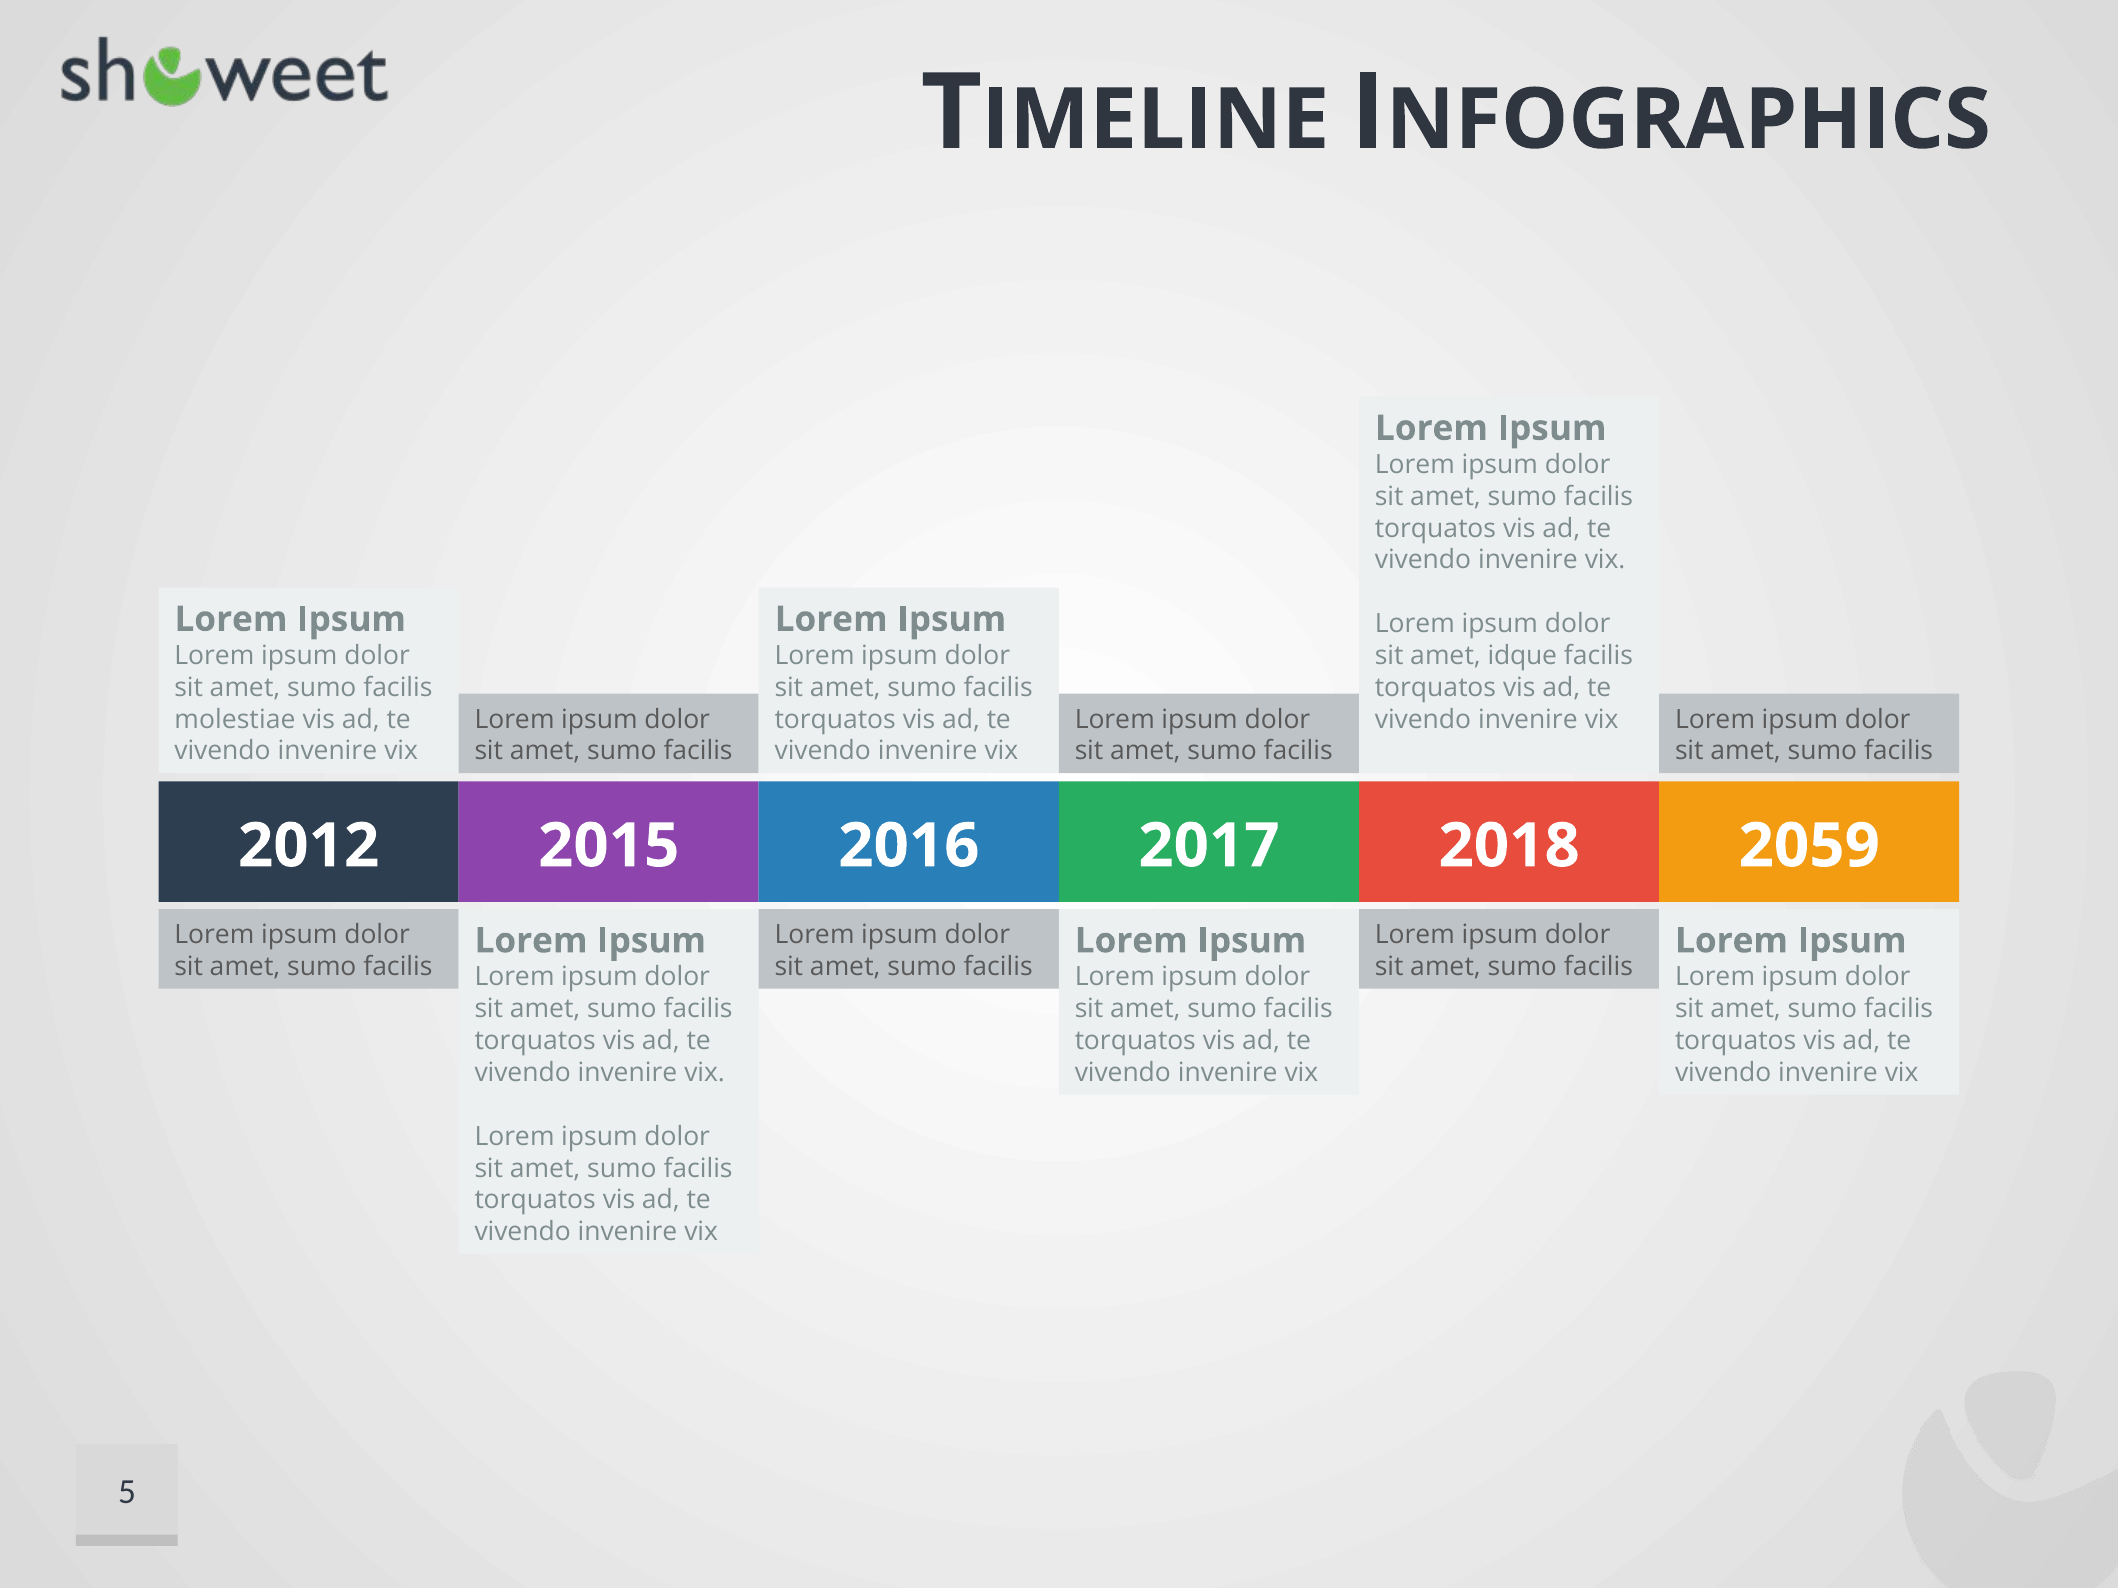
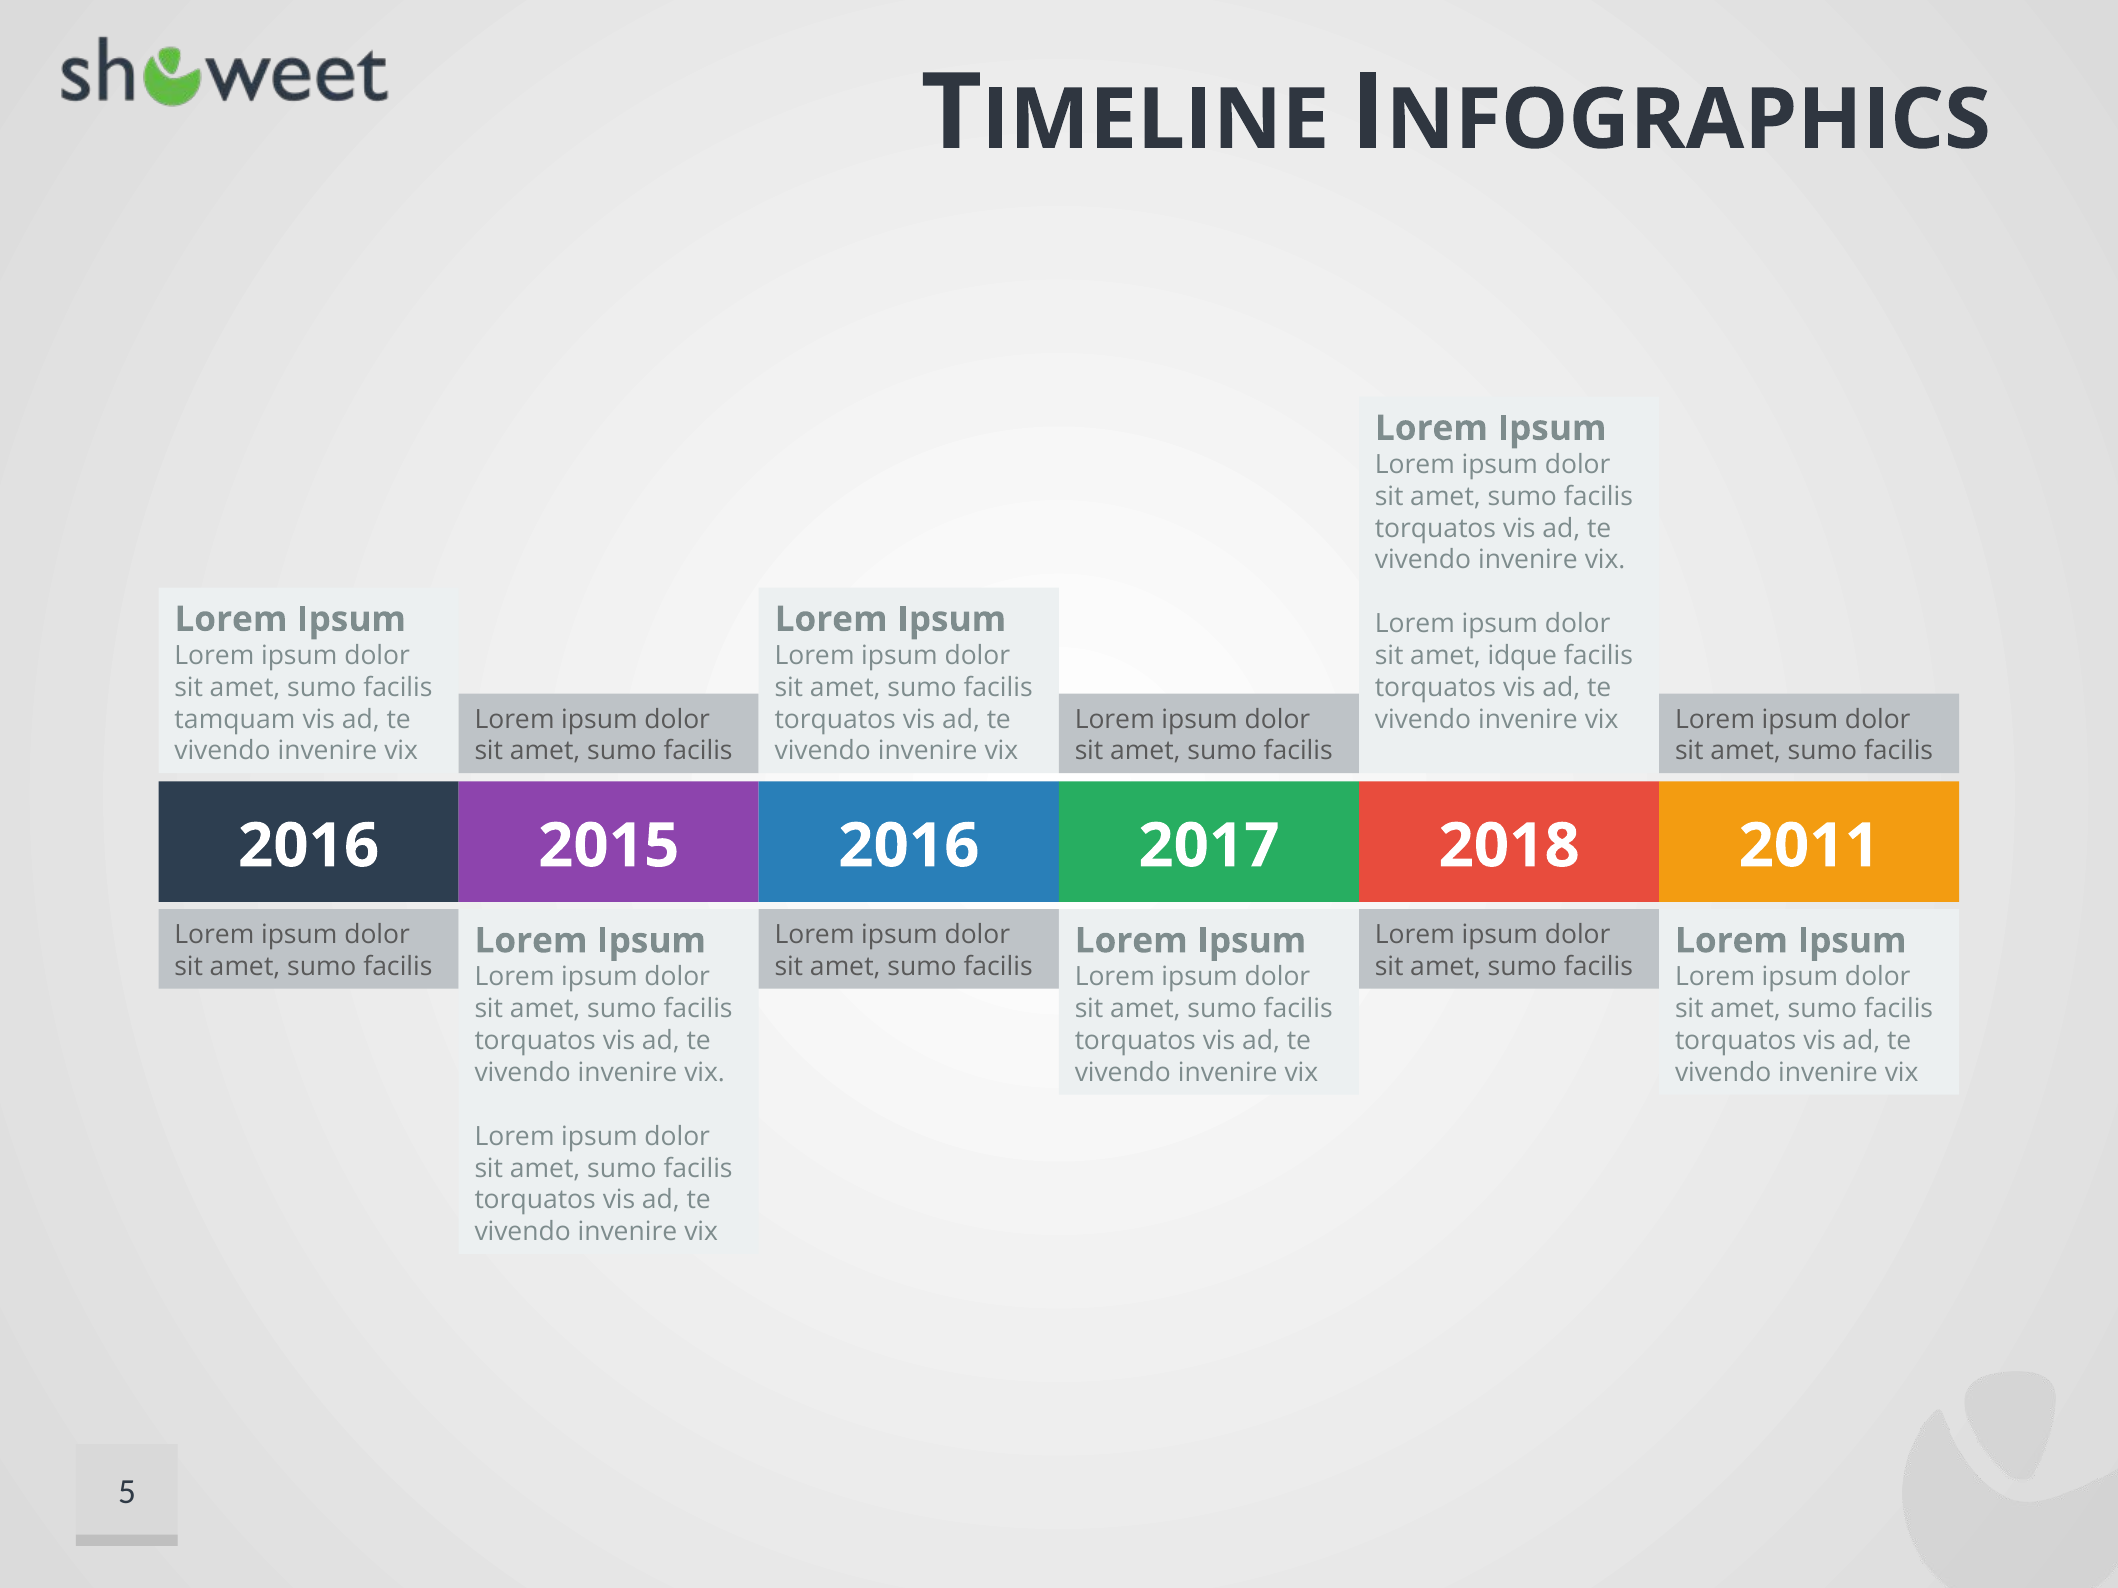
molestiae: molestiae -> tamquam (235, 720)
2012: 2012 -> 2016 (309, 846)
2059: 2059 -> 2011 (1809, 846)
